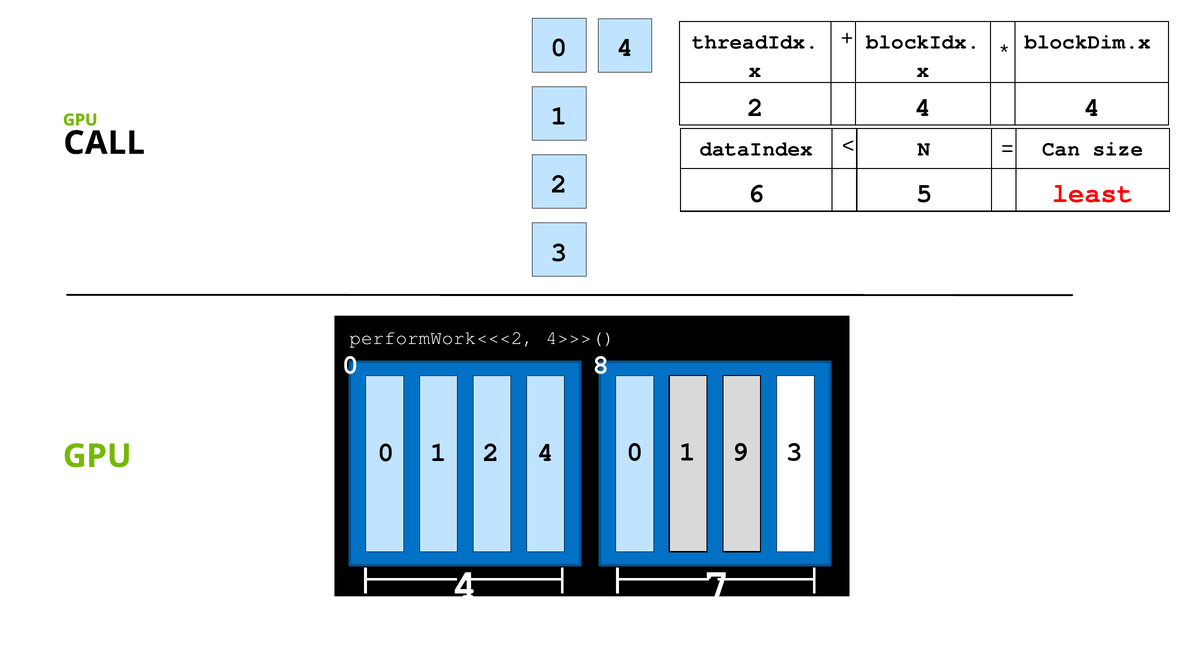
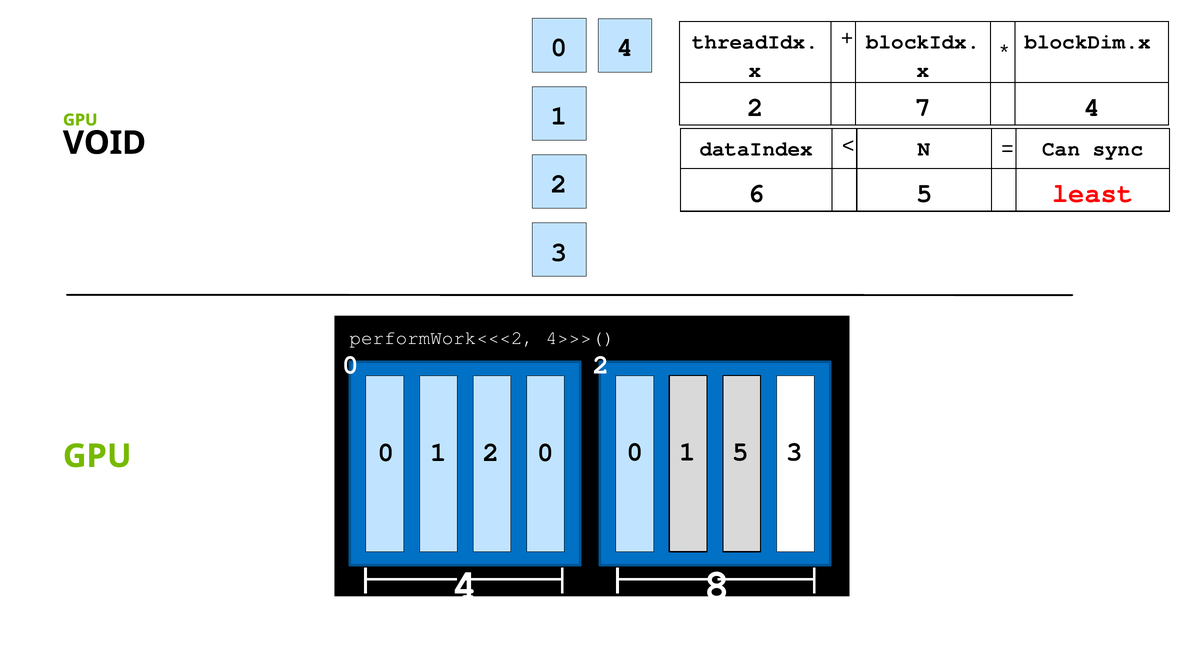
4: 4 -> 7 (923, 107)
CALL: CALL -> VOID (104, 143)
size: size -> sync (1118, 149)
0 8: 8 -> 2 (601, 364)
1 2 4: 4 -> 0 (545, 452)
1 9: 9 -> 5 (740, 452)
7: 7 -> 8 (717, 585)
